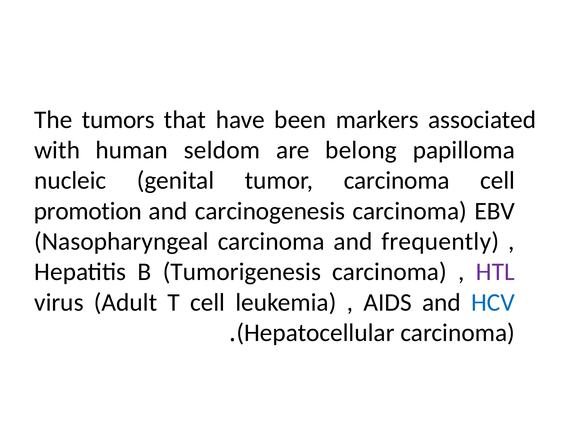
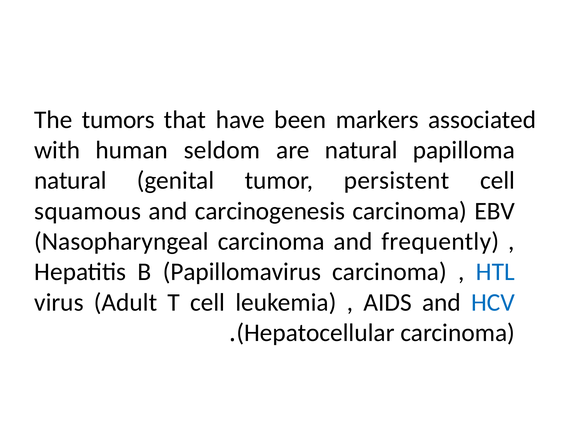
are belong: belong -> natural (361, 150)
nucleic: nucleic -> natural (70, 181)
tumor carcinoma: carcinoma -> persistent (397, 181)
promotion: promotion -> squamous (88, 211)
Tumorigenesis: Tumorigenesis -> Papillomavirus (242, 272)
HTL colour: purple -> blue (495, 272)
